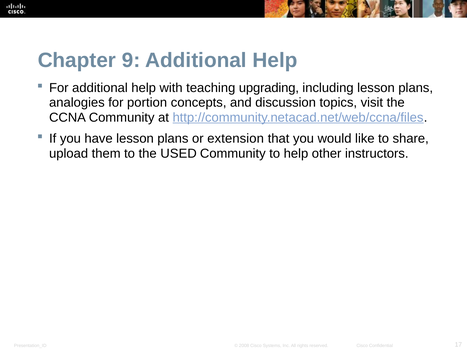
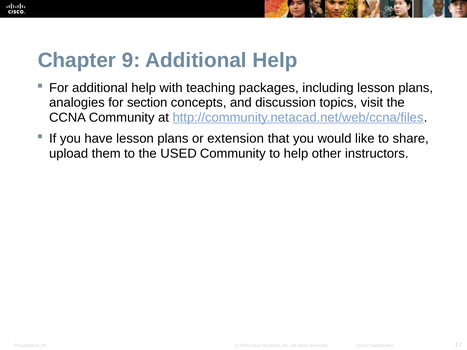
upgrading: upgrading -> packages (269, 88)
portion: portion -> section (147, 103)
